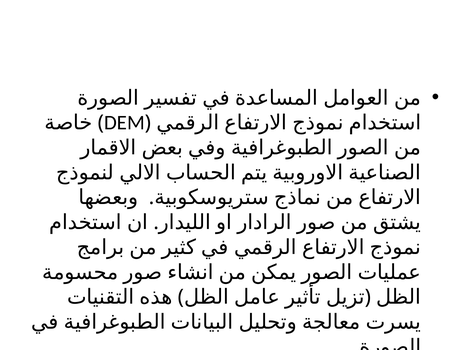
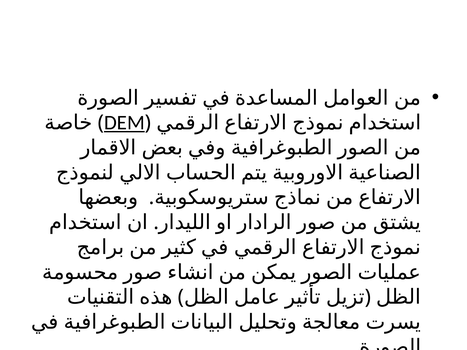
DEM underline: none -> present (124, 123)
